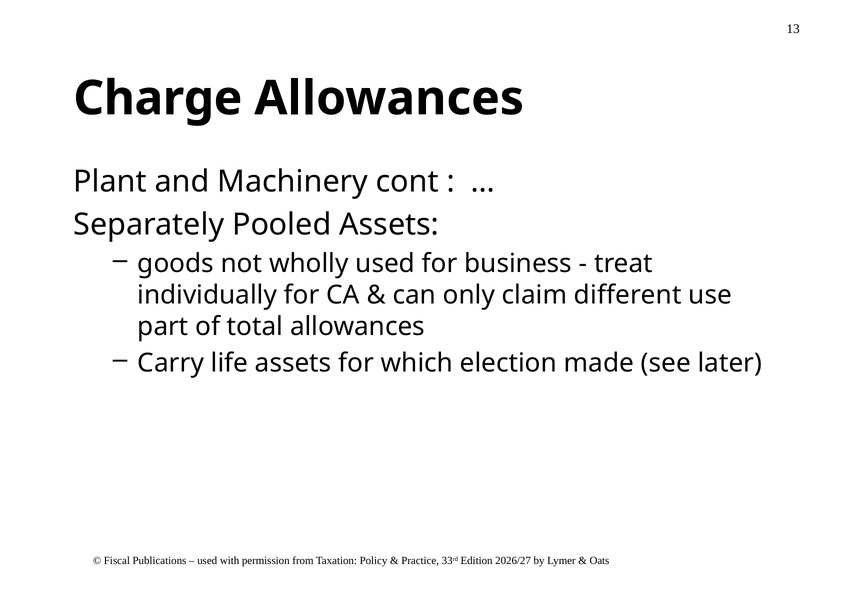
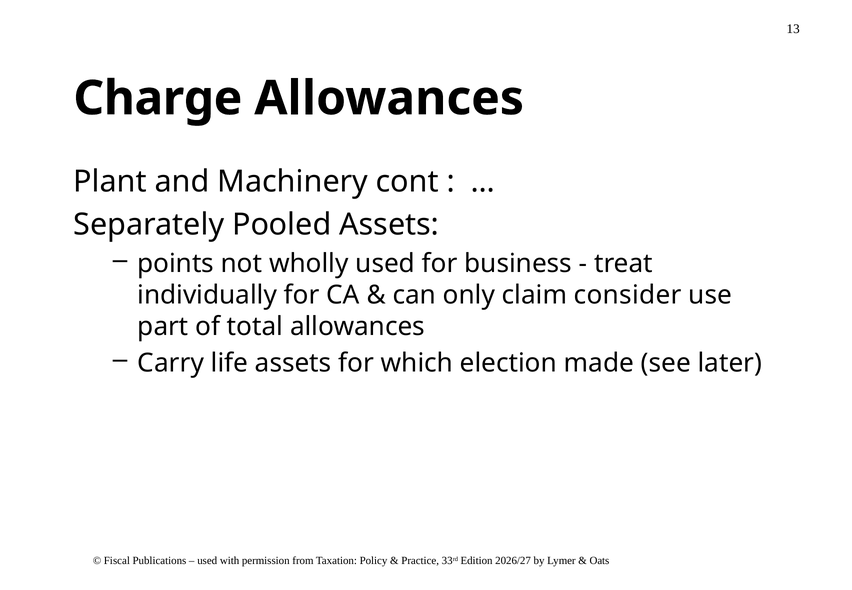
goods: goods -> points (176, 264)
different: different -> consider (628, 295)
